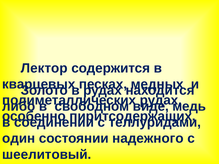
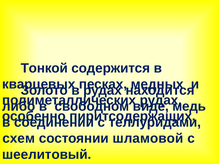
Лектор: Лектор -> Тонкой (44, 68)
один: один -> схем (19, 139)
надежного: надежного -> шламовой (148, 139)
